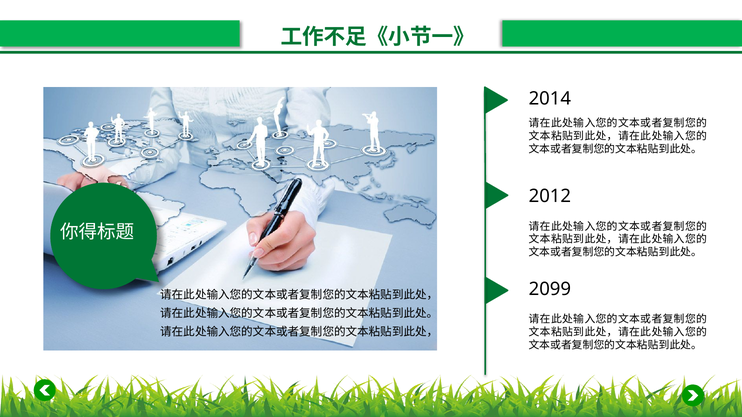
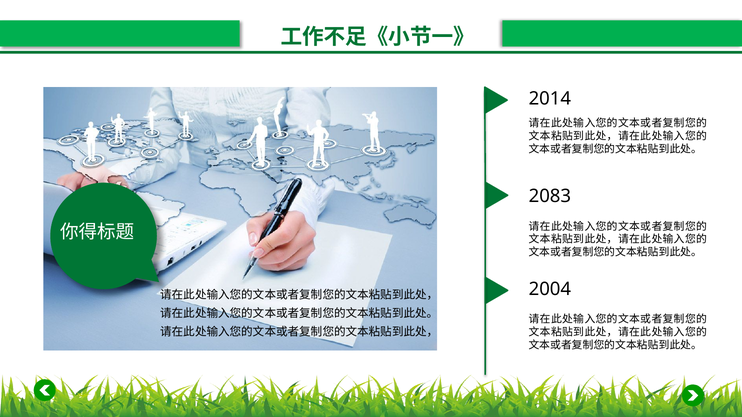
2012: 2012 -> 2083 (550, 196)
2099: 2099 -> 2004 (550, 289)
